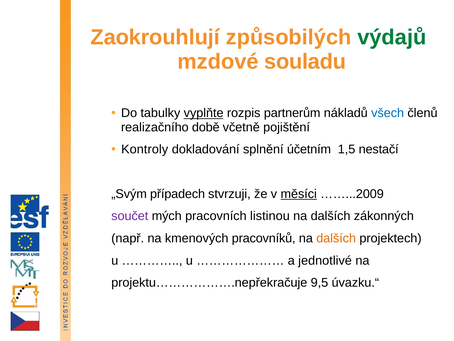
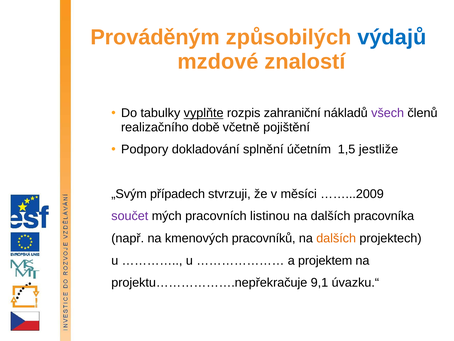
Zaokrouhlují: Zaokrouhlují -> Prováděným (155, 37)
výdajů colour: green -> blue (392, 37)
souladu: souladu -> znalostí (305, 62)
partnerům: partnerům -> zahraniční (292, 113)
všech colour: blue -> purple (388, 113)
Kontroly: Kontroly -> Podpory (145, 149)
nestačí: nestačí -> jestliže (379, 149)
měsíci underline: present -> none (299, 194)
zákonných: zákonných -> pracovníka (384, 216)
jednotlivé: jednotlivé -> projektem (325, 260)
9,5: 9,5 -> 9,1 (319, 282)
